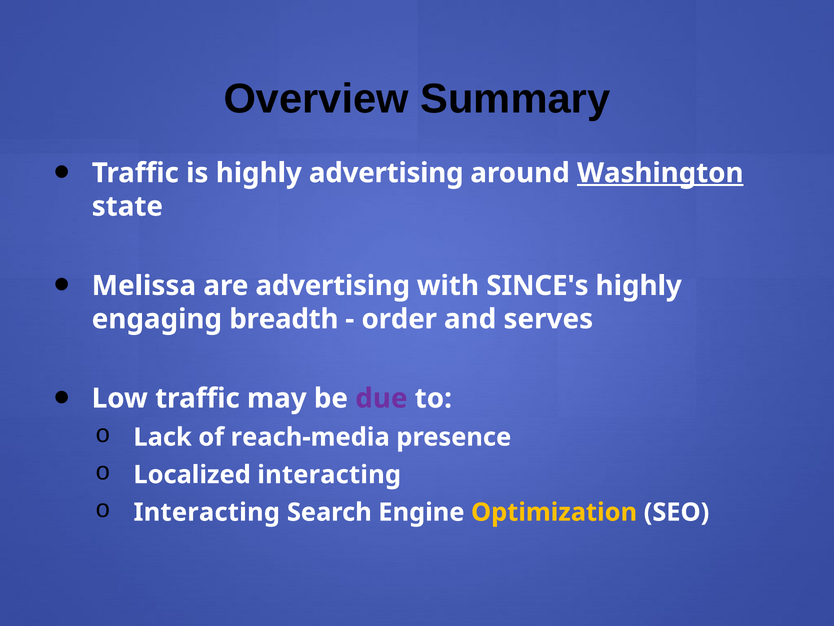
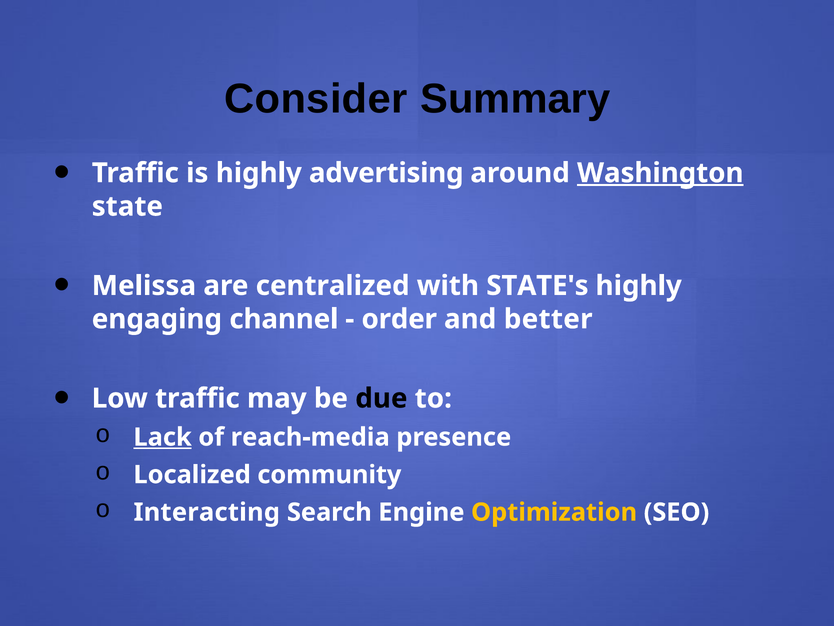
Overview: Overview -> Consider (316, 99)
are advertising: advertising -> centralized (333, 286)
SINCE's: SINCE's -> STATE's (537, 286)
breadth: breadth -> channel (284, 319)
serves: serves -> better (548, 319)
due colour: purple -> black (381, 398)
Lack underline: none -> present (163, 437)
Localized interacting: interacting -> community (329, 474)
